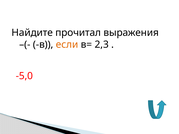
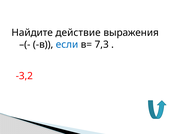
прочитал: прочитал -> действие (78, 33)
если colour: orange -> blue (67, 45)
2,3: 2,3 -> 7,3 (102, 45)
-5,0: -5,0 -> -3,2 (24, 76)
